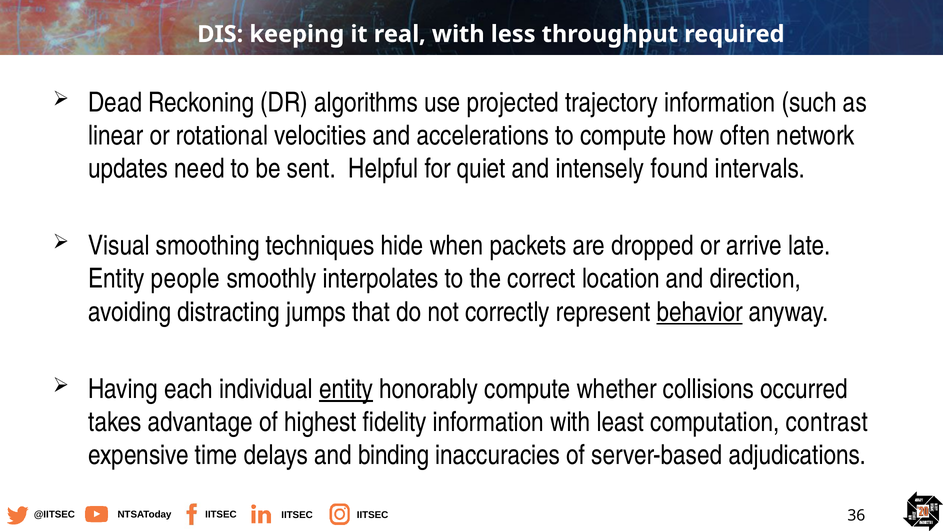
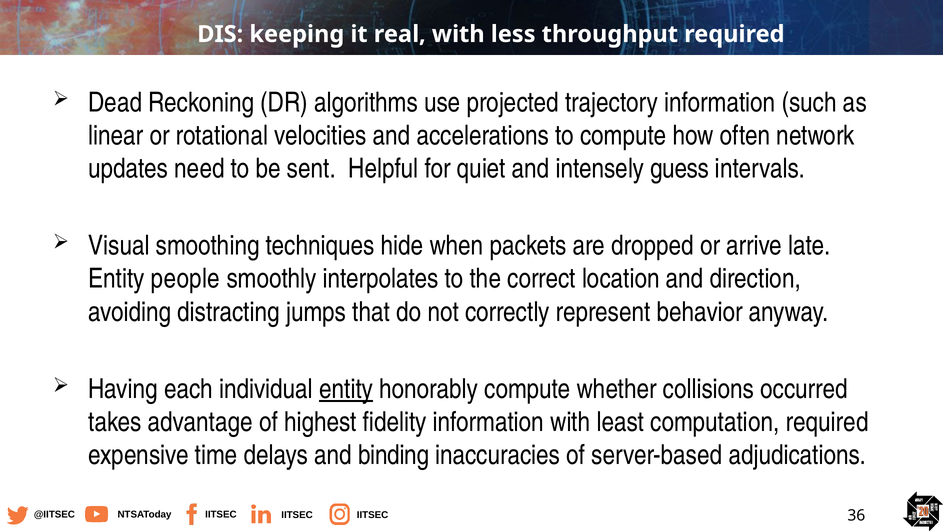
found: found -> guess (680, 169)
behavior underline: present -> none (700, 312)
computation contrast: contrast -> required (827, 422)
